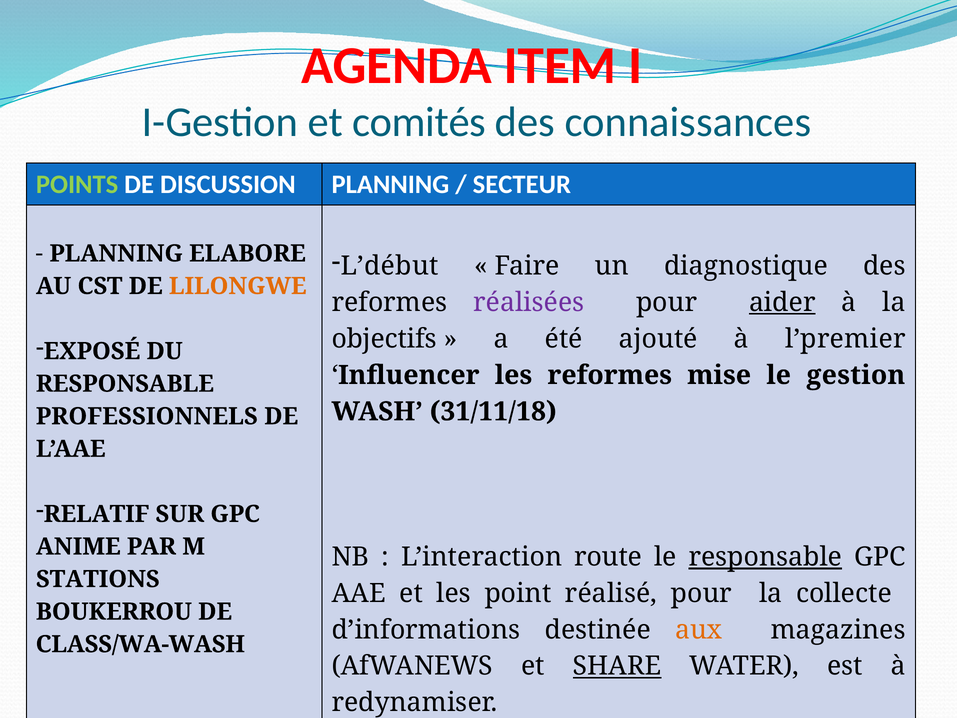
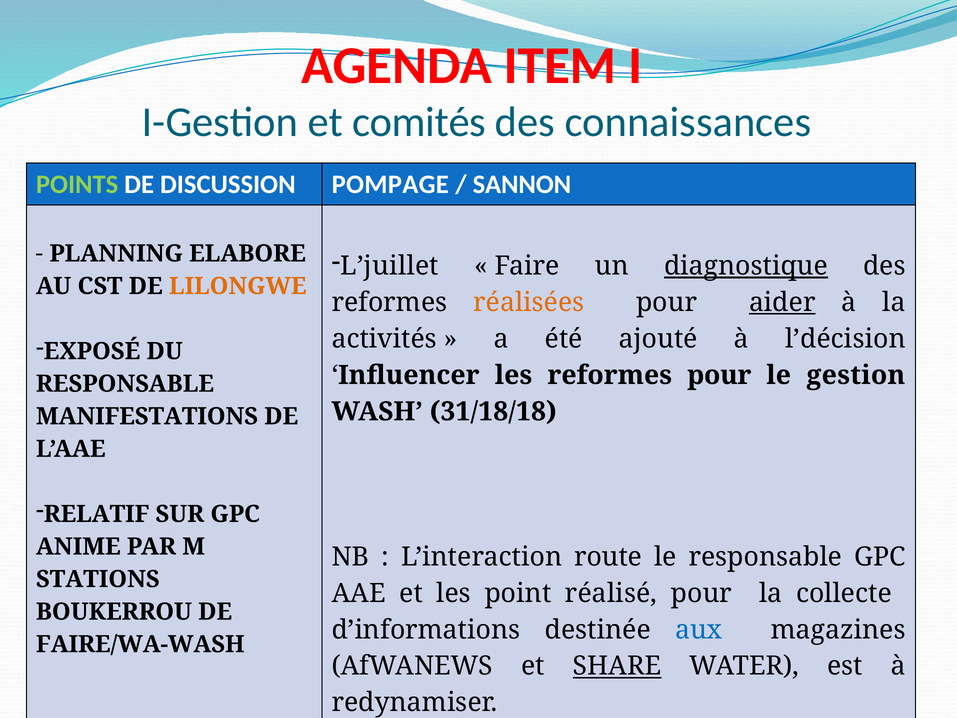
DISCUSSION PLANNING: PLANNING -> POMPAGE (390, 184)
SECTEUR: SECTEUR -> SANNON (522, 184)
L’début: L’début -> L’juillet (390, 266)
diagnostique underline: none -> present (746, 266)
réalisées colour: purple -> orange (529, 302)
objectifs: objectifs -> activités (384, 339)
l’premier: l’premier -> l’décision (845, 339)
reformes mise: mise -> pour (719, 375)
31/11/18: 31/11/18 -> 31/18/18 (493, 411)
PROFESSIONNELS: PROFESSIONNELS -> MANIFESTATIONS (147, 416)
responsable underline: present -> none (765, 557)
aux colour: orange -> blue (699, 630)
CLASS/WA-WASH: CLASS/WA-WASH -> FAIRE/WA-WASH (140, 644)
